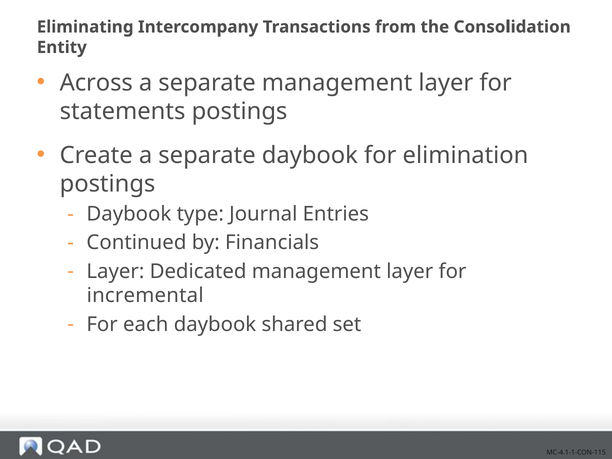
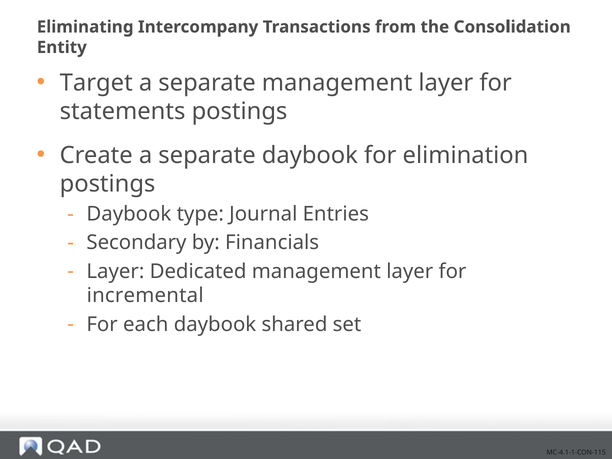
Across: Across -> Target (96, 83)
Continued: Continued -> Secondary (136, 243)
